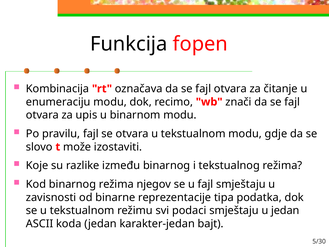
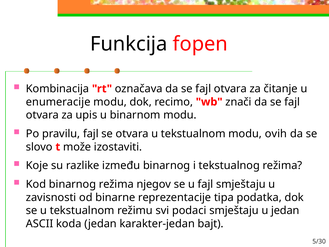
enumeraciju: enumeraciju -> enumeracije (58, 102)
gdje: gdje -> ovih (276, 134)
